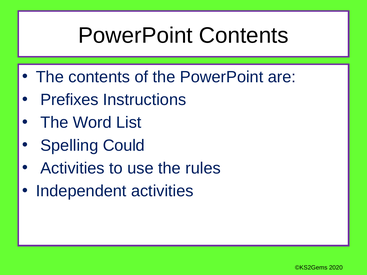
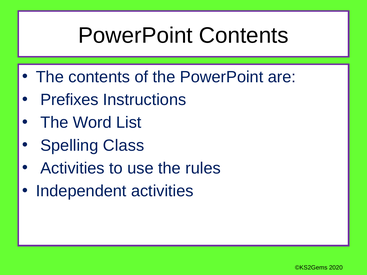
Could: Could -> Class (124, 146)
